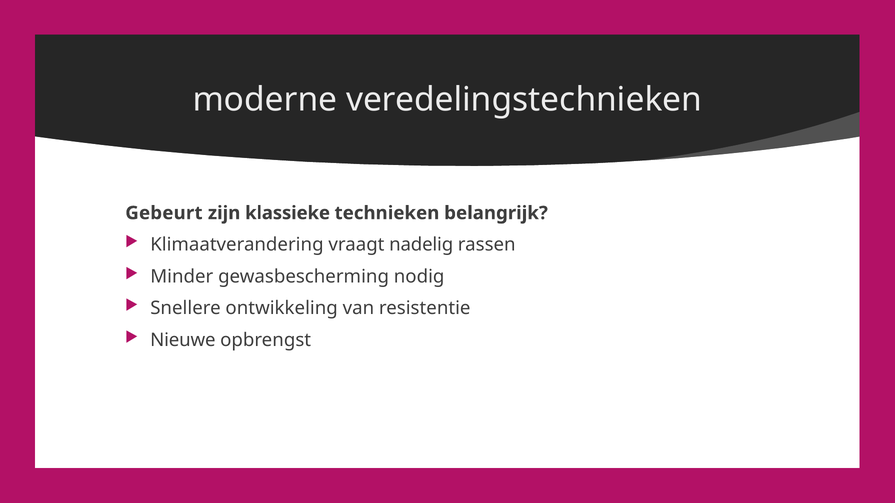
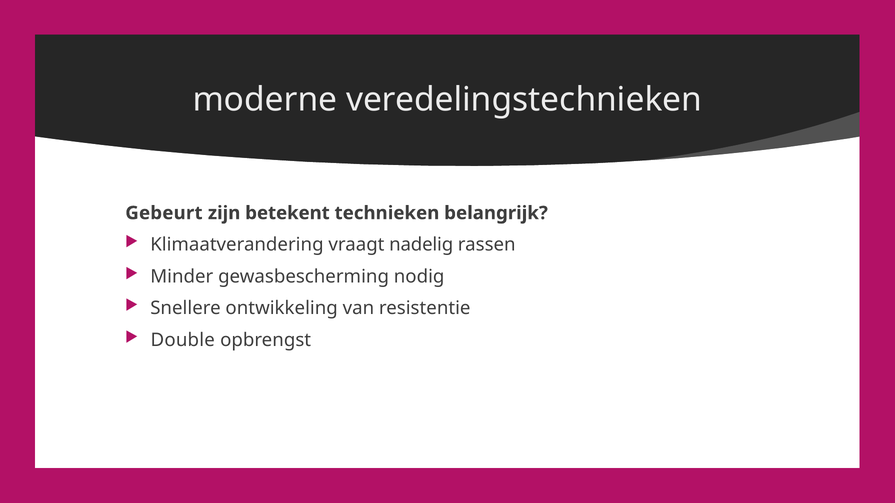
klassieke: klassieke -> betekent (287, 213)
Nieuwe: Nieuwe -> Double (183, 340)
